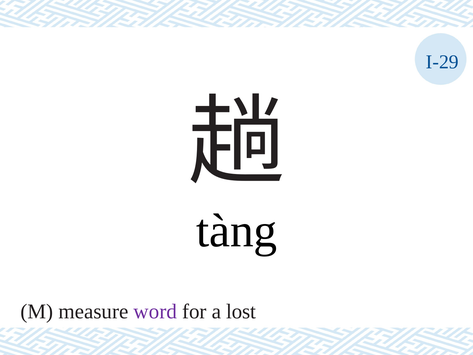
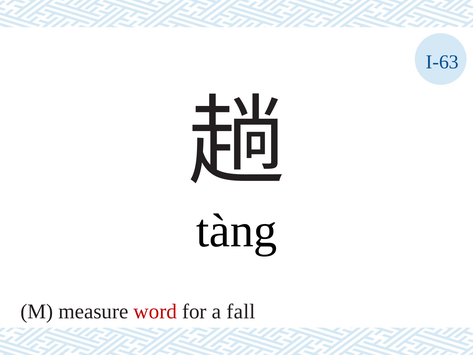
I-29: I-29 -> I-63 (442, 62)
word colour: purple -> red (155, 311)
lost: lost -> fall (241, 311)
